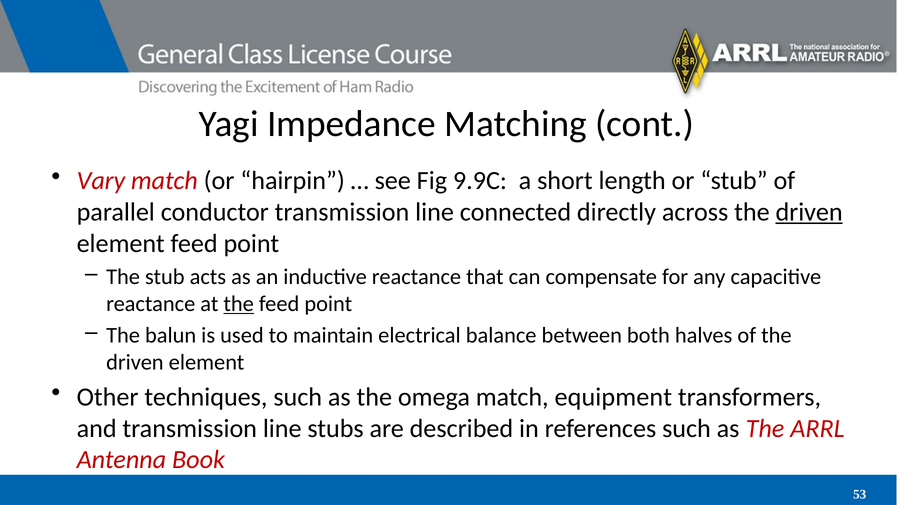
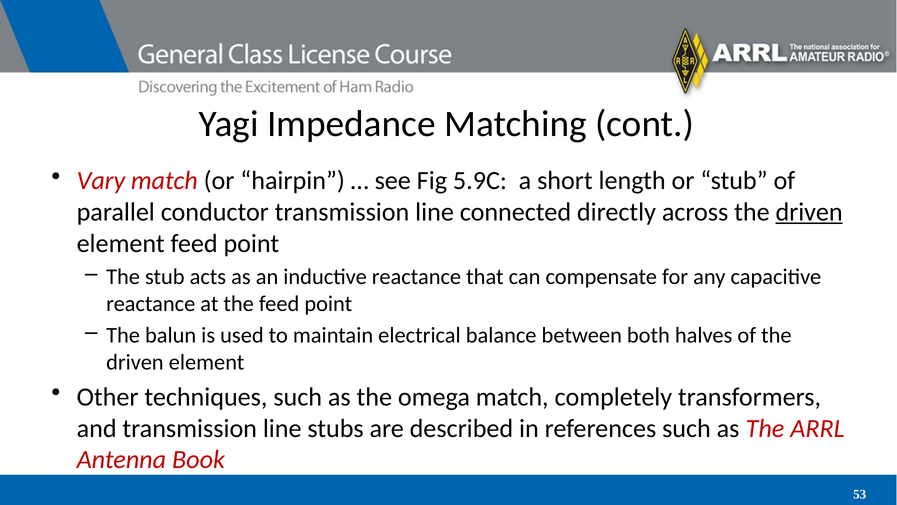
9.9C: 9.9C -> 5.9C (480, 181)
the underline: present -> none (239, 304)
equipment: equipment -> completely (613, 397)
